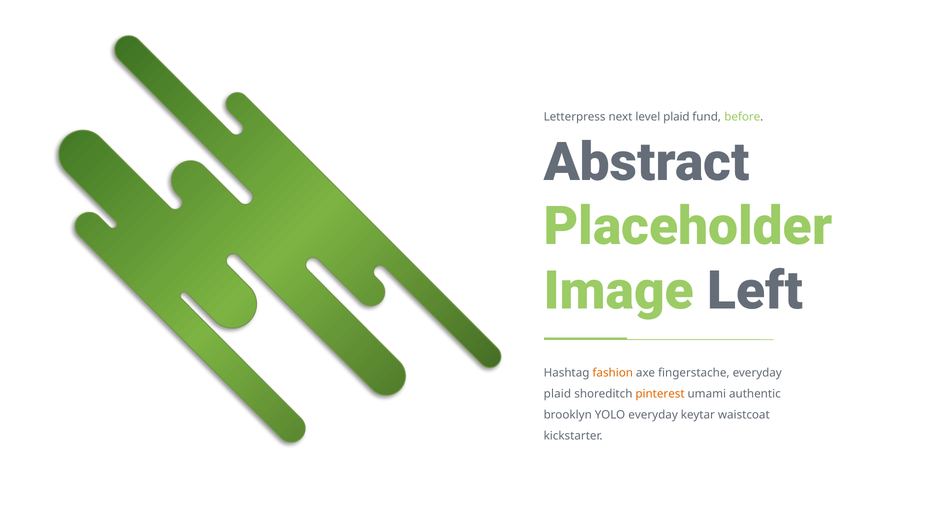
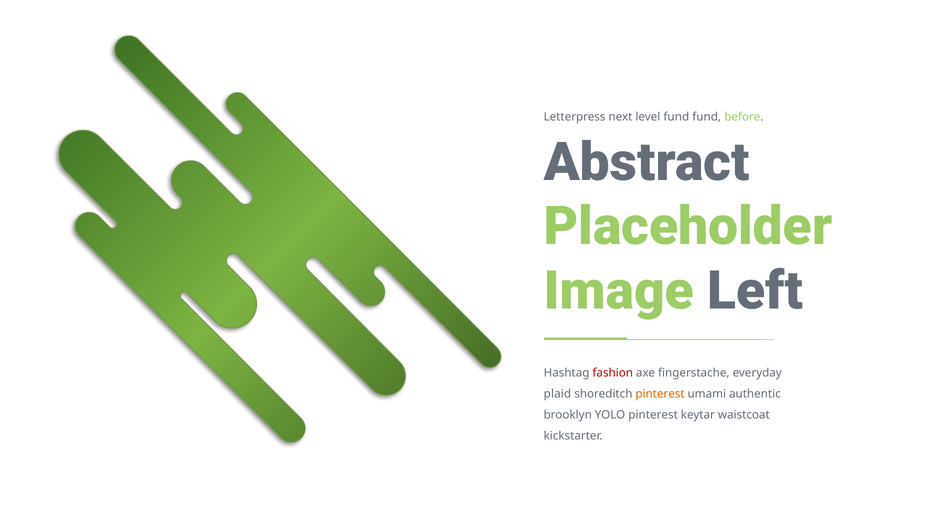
level plaid: plaid -> fund (676, 117)
fashion colour: orange -> red (613, 373)
YOLO everyday: everyday -> pinterest (653, 415)
